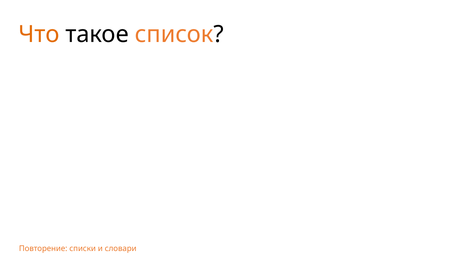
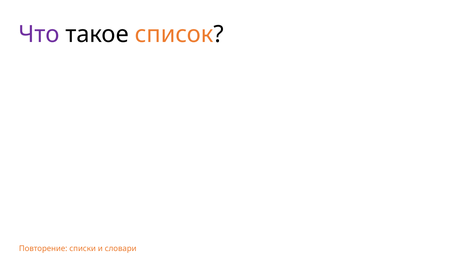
Что colour: orange -> purple (39, 34)
